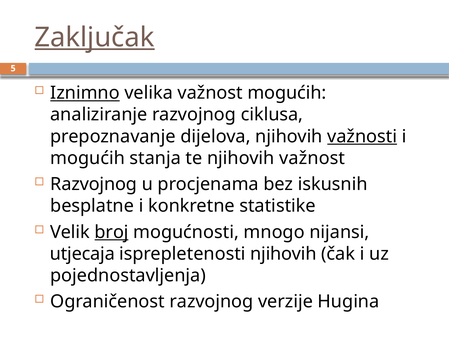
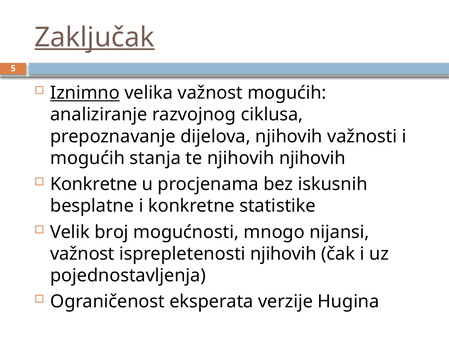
važnosti underline: present -> none (362, 136)
njihovih važnost: važnost -> njihovih (312, 158)
Razvojnog: Razvojnog -> Konkretne (94, 184)
broj underline: present -> none (112, 232)
utjecaja: utjecaja -> važnost (82, 254)
Ograničenost razvojnog: razvojnog -> eksperata (211, 301)
